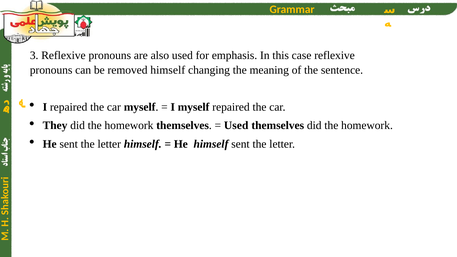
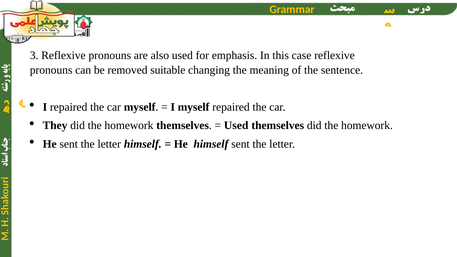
removed himself: himself -> suitable (168, 70)
